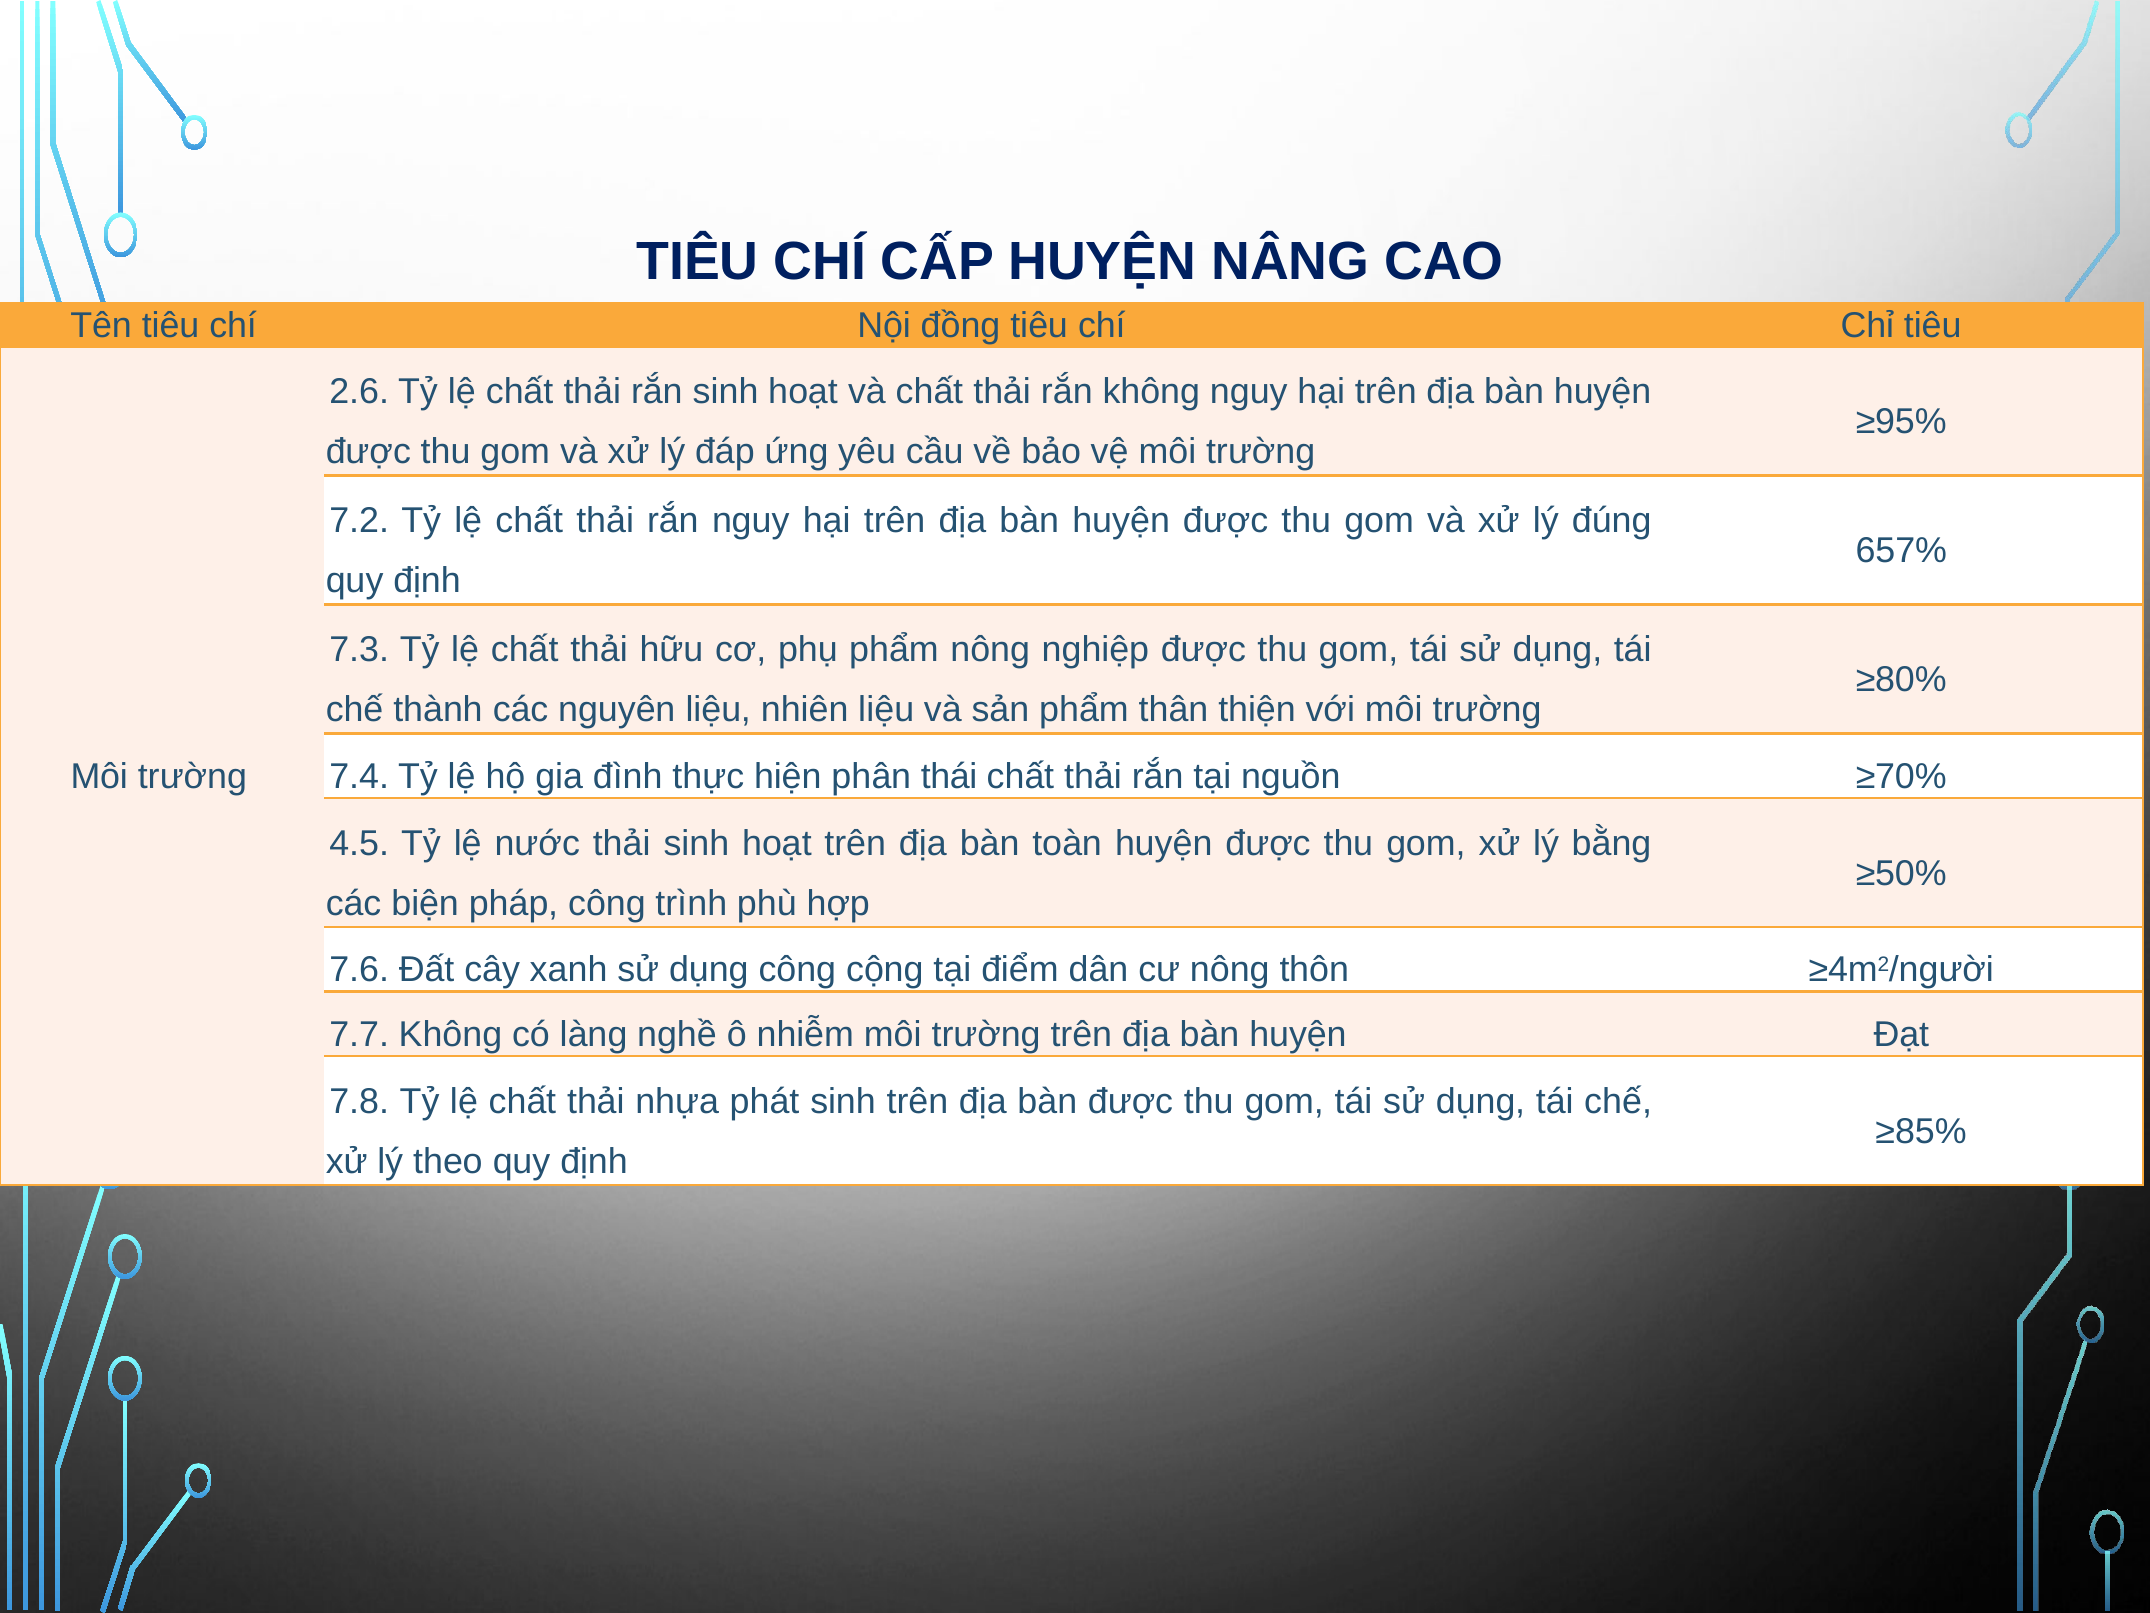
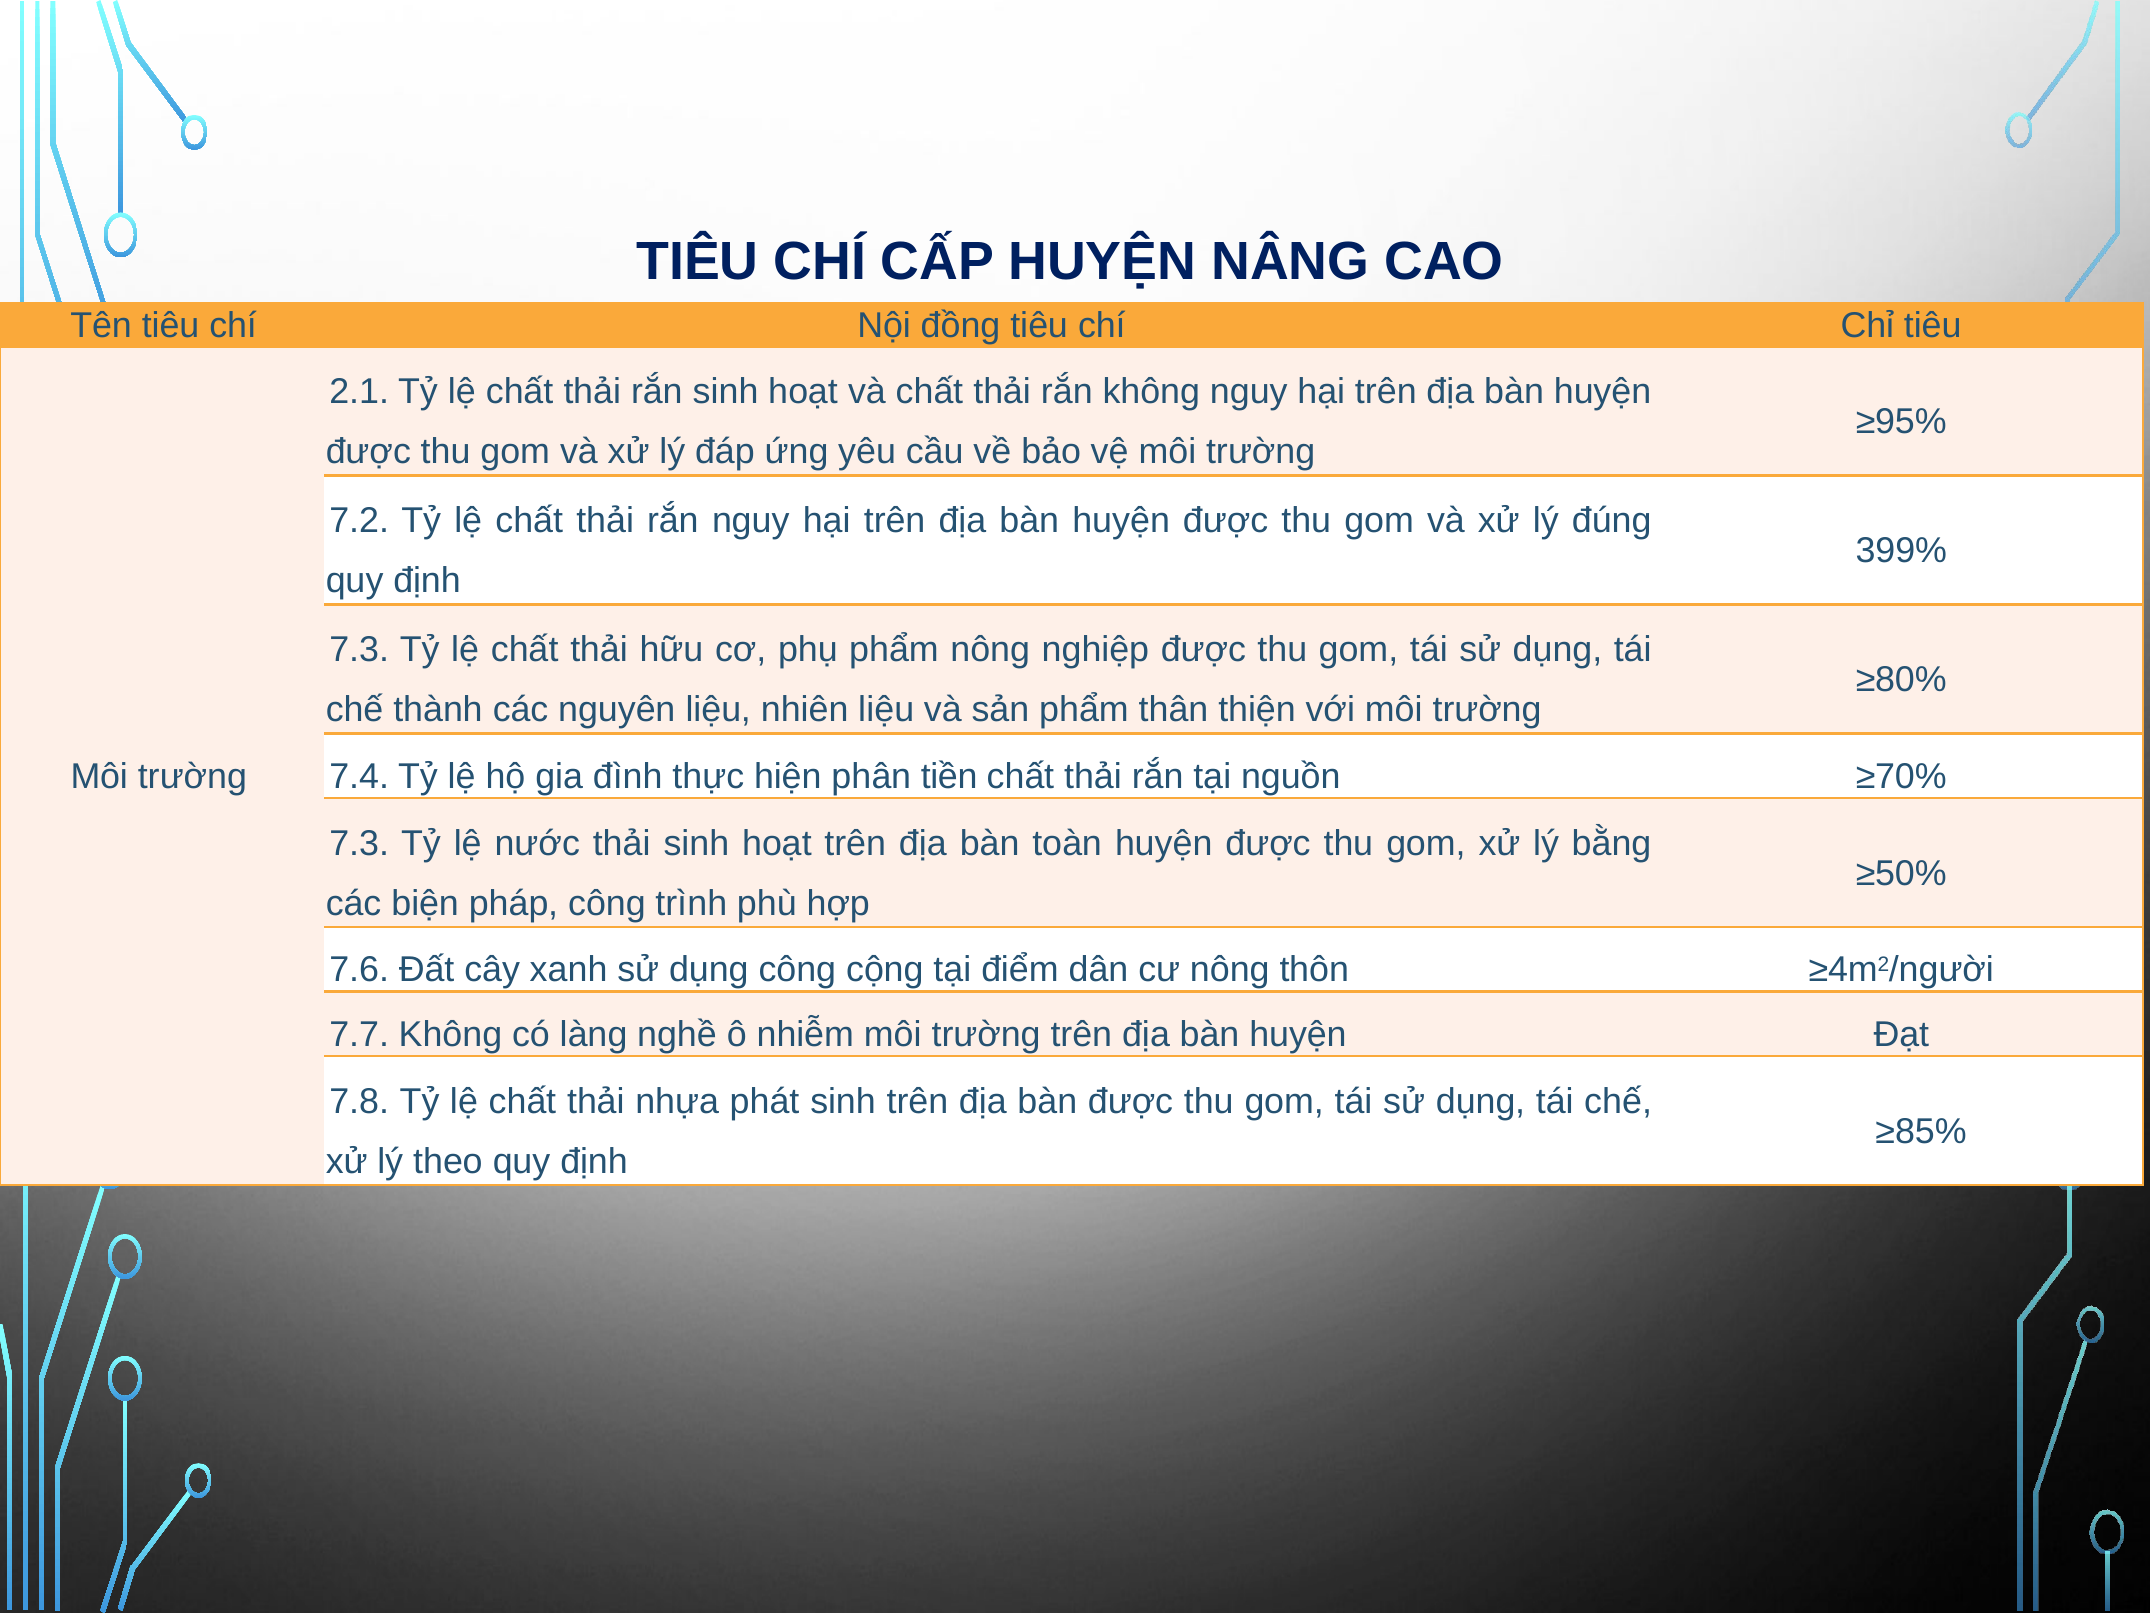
2.6: 2.6 -> 2.1 (359, 391)
657%: 657% -> 399% (1901, 550)
thái: thái -> tiền (949, 776)
4.5: 4.5 -> 7.3 (359, 843)
